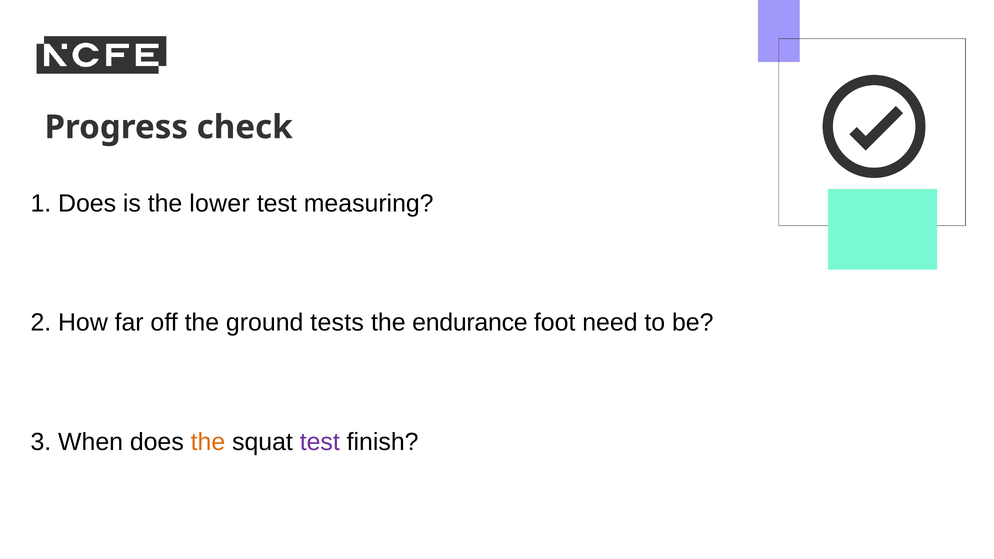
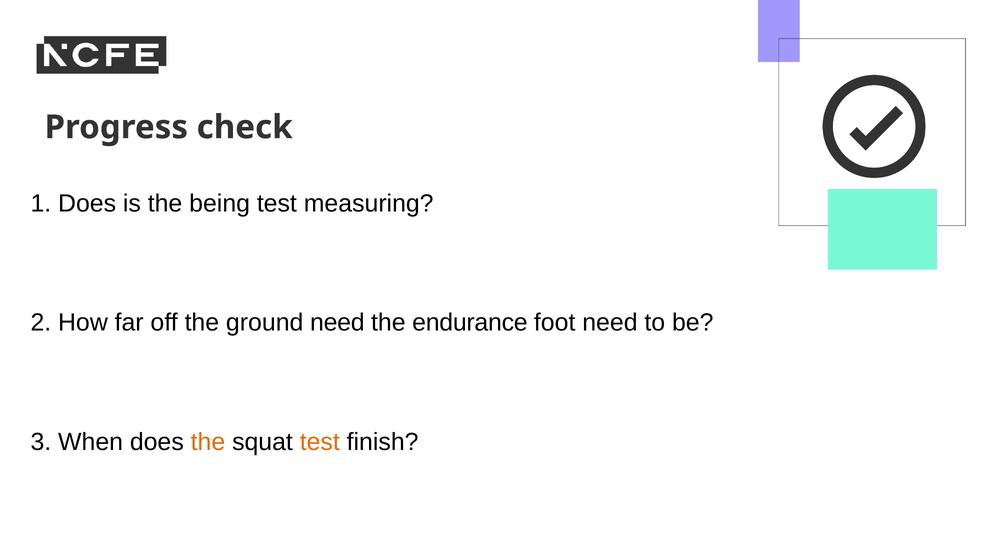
lower: lower -> being (220, 203)
ground tests: tests -> need (337, 323)
test colour: purple -> orange (320, 442)
